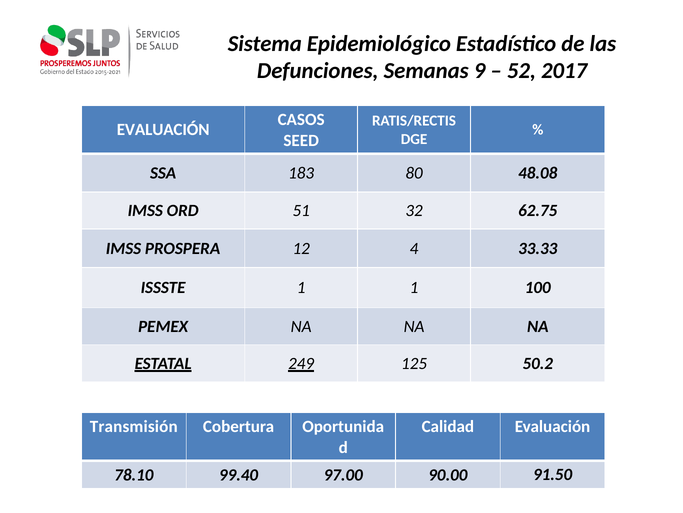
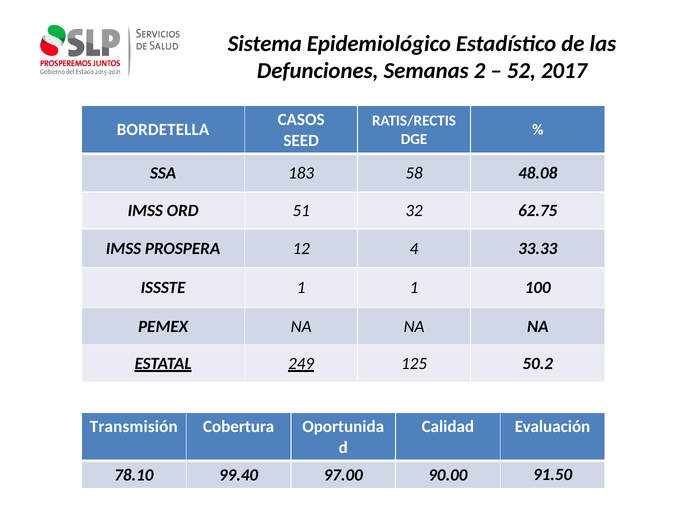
9: 9 -> 2 (480, 71)
EVALUACIÓN: EVALUACIÓN -> BORDETELLA (163, 130)
80: 80 -> 58 (414, 173)
